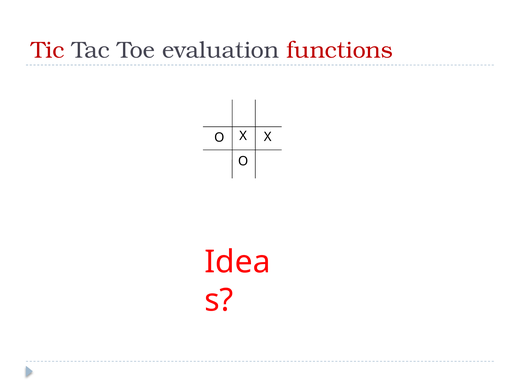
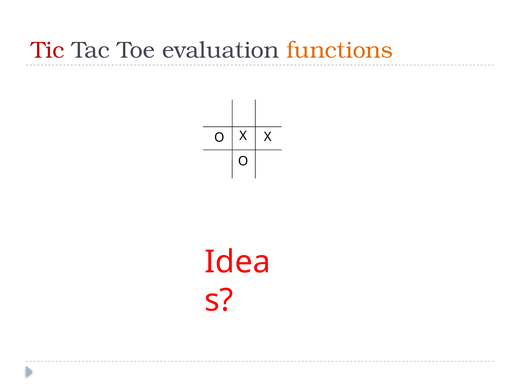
functions colour: red -> orange (340, 50)
